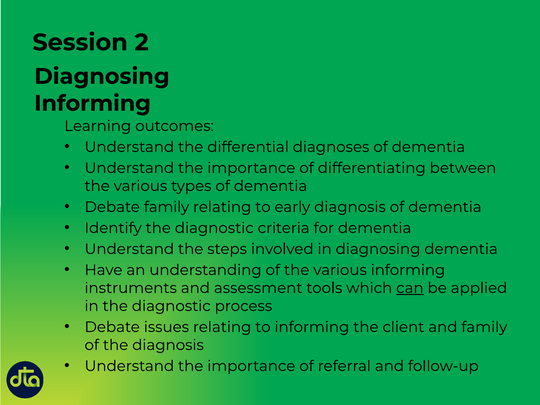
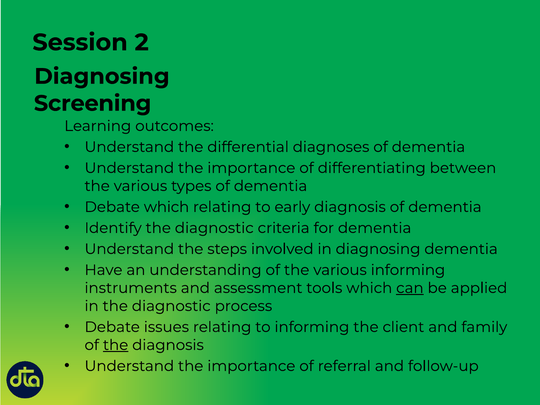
Informing: Informing -> Screening (93, 103)
Debate family: family -> which (167, 207)
the underline: none -> present (116, 345)
